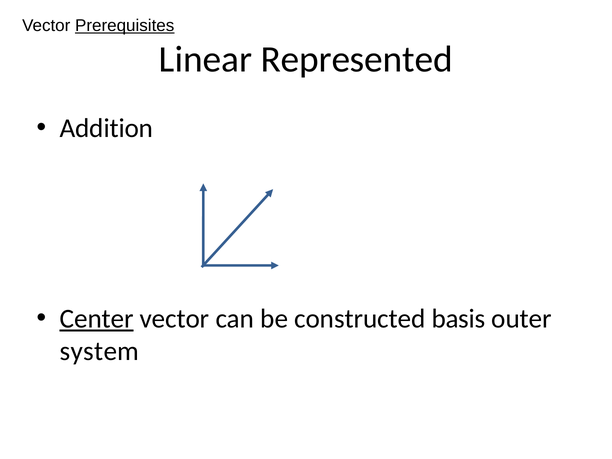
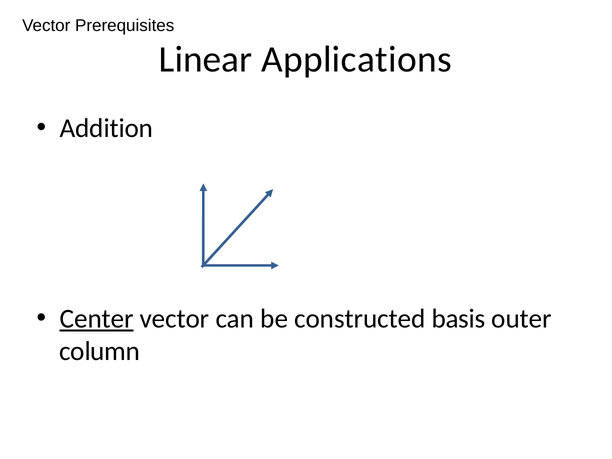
Prerequisites underline: present -> none (125, 25)
Represented: Represented -> Applications (356, 59)
system: system -> column (100, 352)
